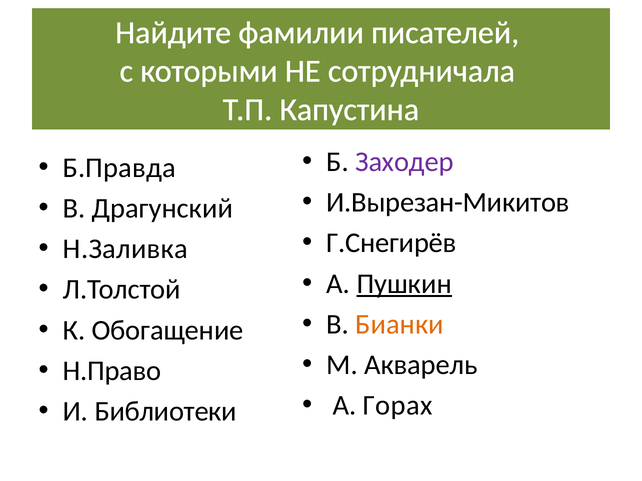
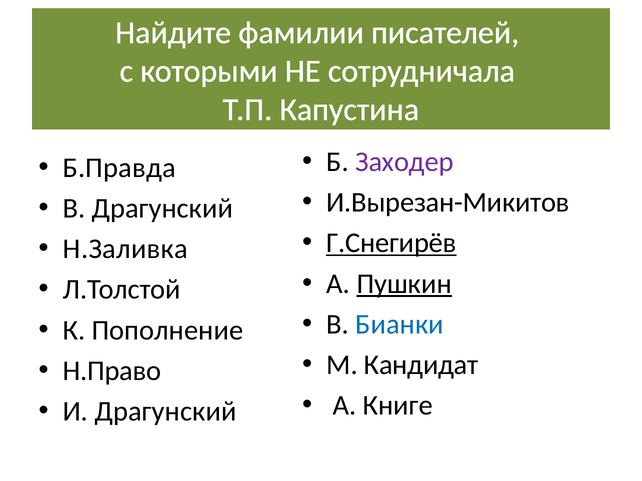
Г.Снегирёв underline: none -> present (391, 243)
Бианки colour: orange -> blue (399, 325)
Обогащение: Обогащение -> Пополнение (167, 331)
Акварель: Акварель -> Кандидат (421, 365)
Горах: Горах -> Книге (398, 406)
И Библиотеки: Библиотеки -> Драгунский (166, 412)
